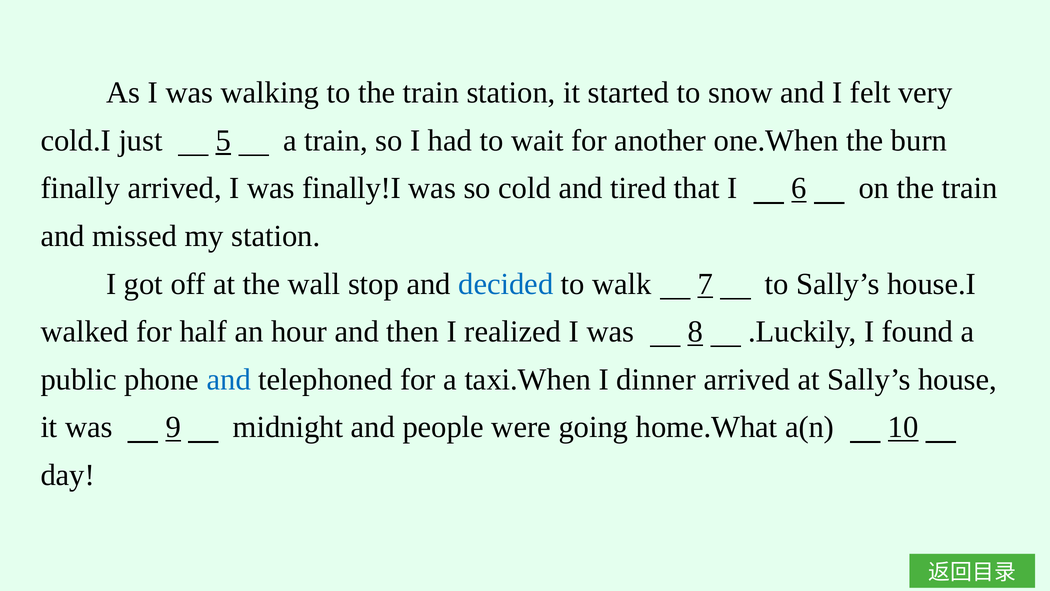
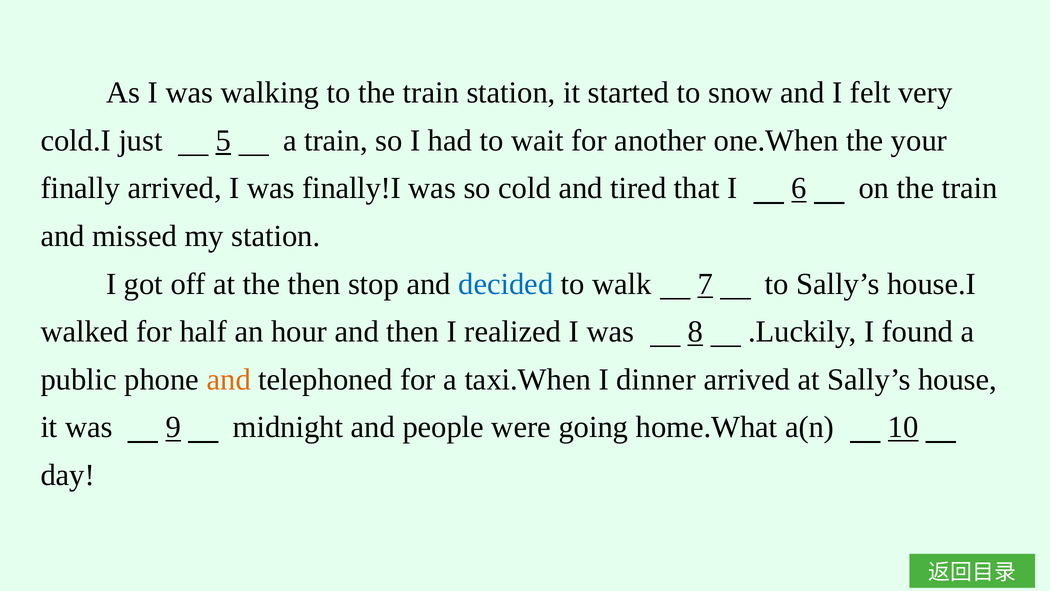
burn: burn -> your (919, 140)
the wall: wall -> then (314, 284)
and colour: blue -> orange (229, 379)
